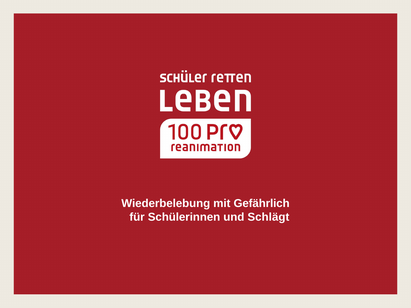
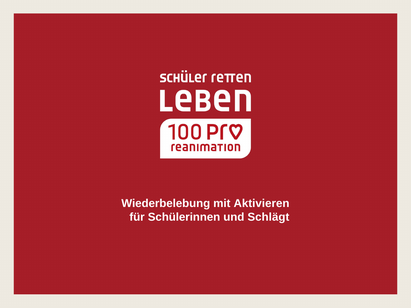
Gefährlich: Gefährlich -> Aktivieren (262, 203)
